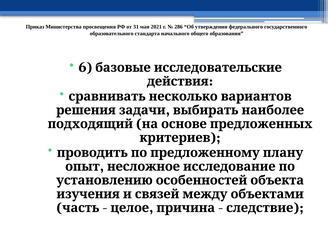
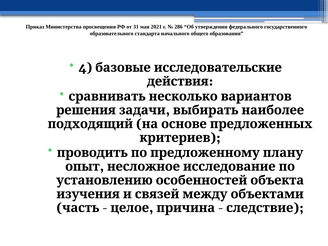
6: 6 -> 4 (85, 68)
